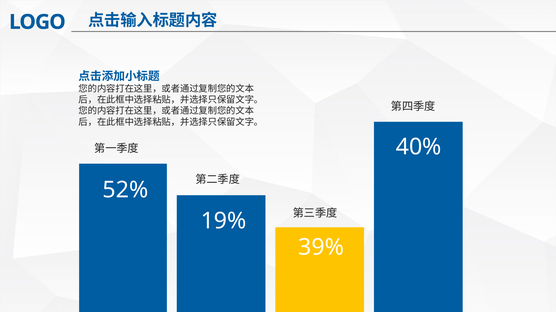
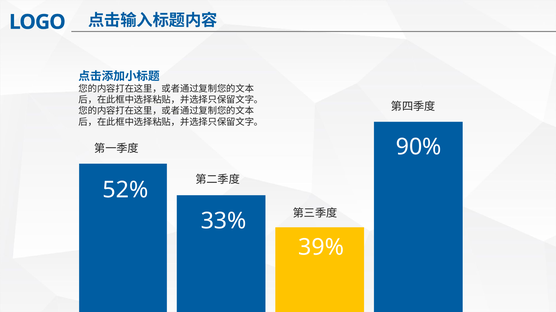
40%: 40% -> 90% (419, 147)
19%: 19% -> 33% (224, 221)
